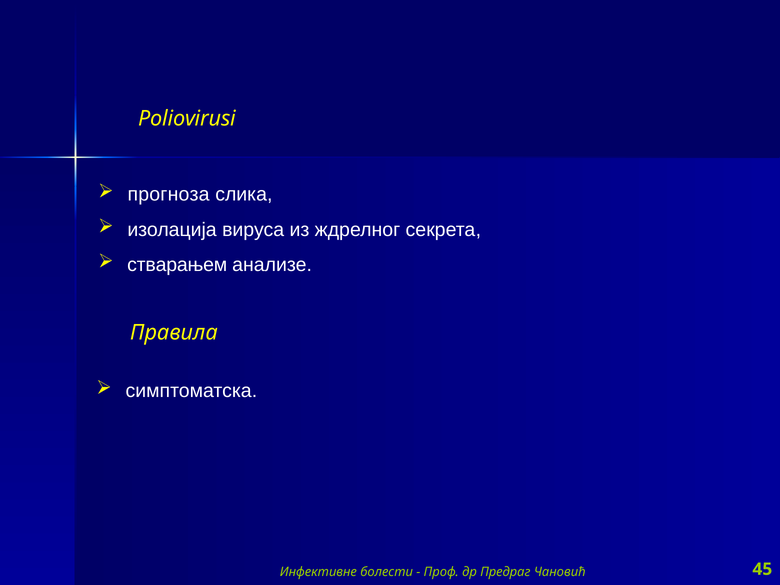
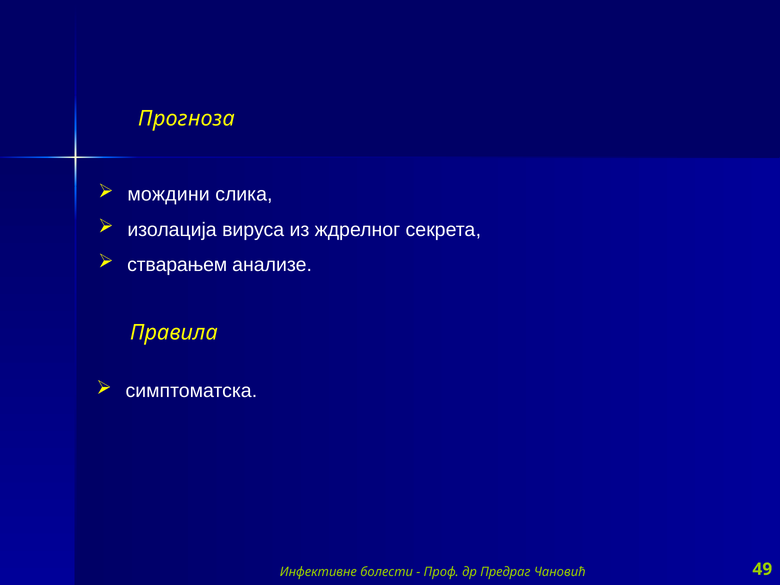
Poliovirusi: Poliovirusi -> Прогноза (187, 119)
прогноза: прогноза -> мождини (169, 194)
45: 45 -> 49 (762, 569)
